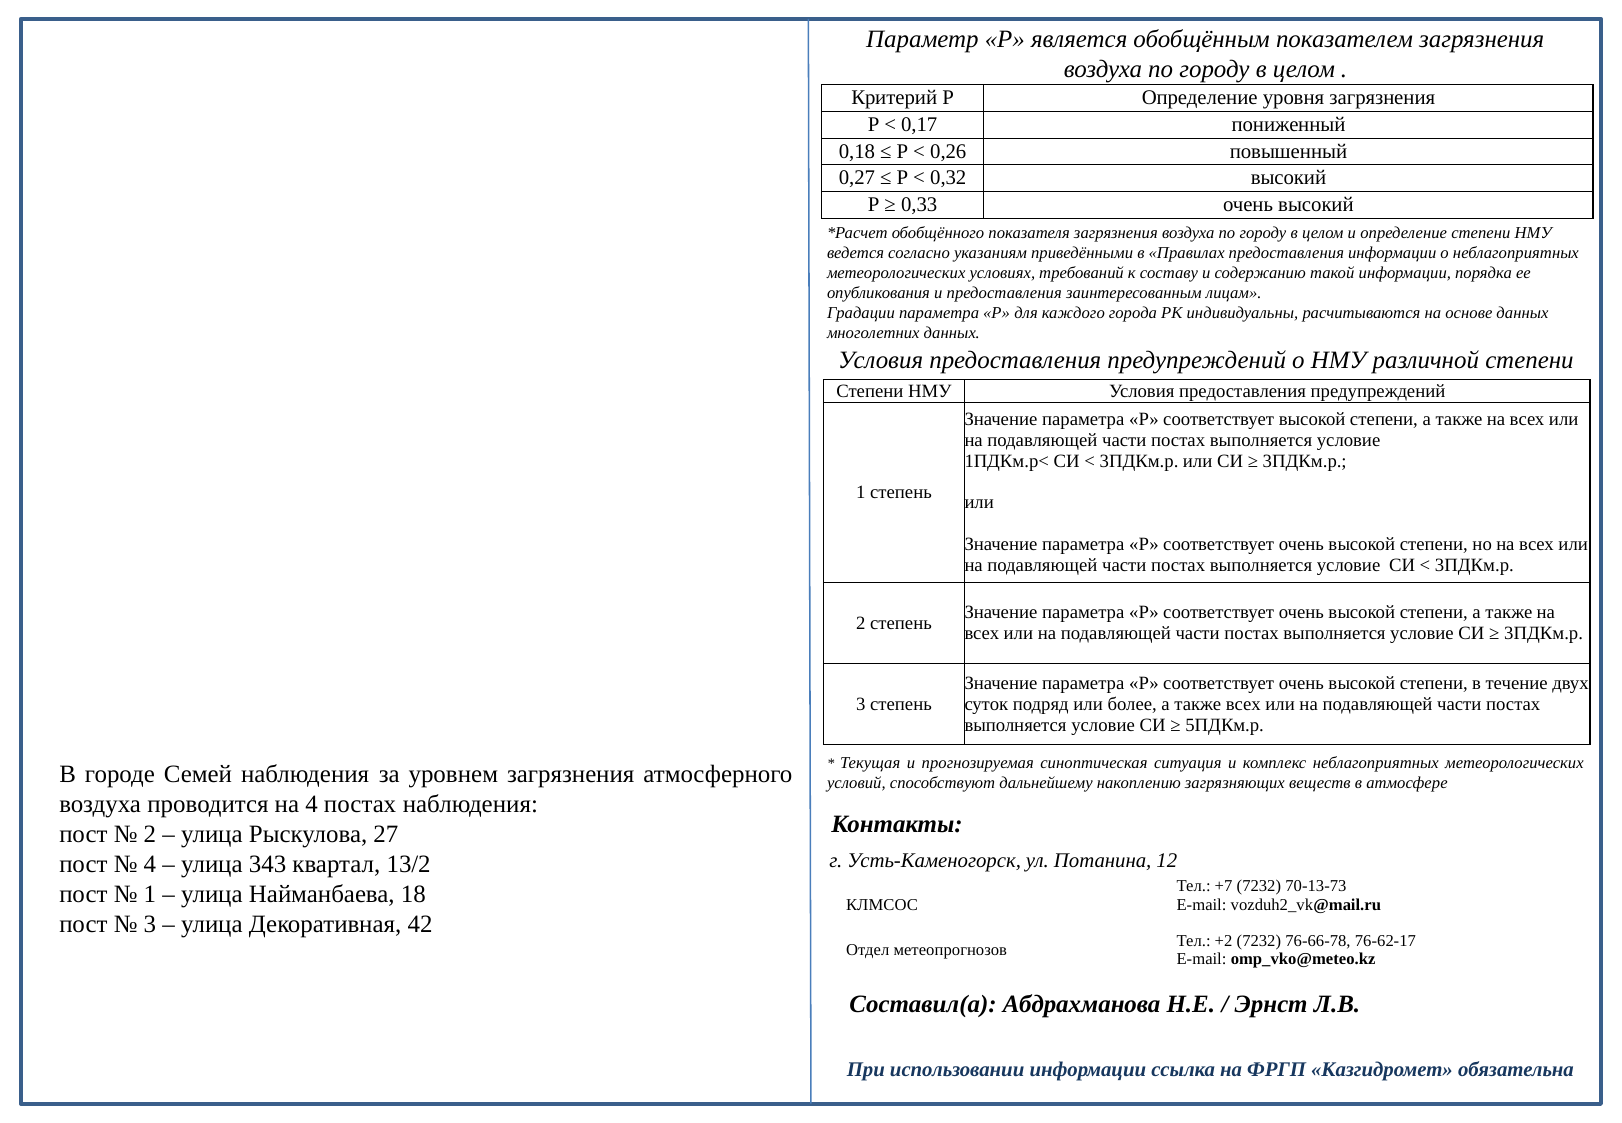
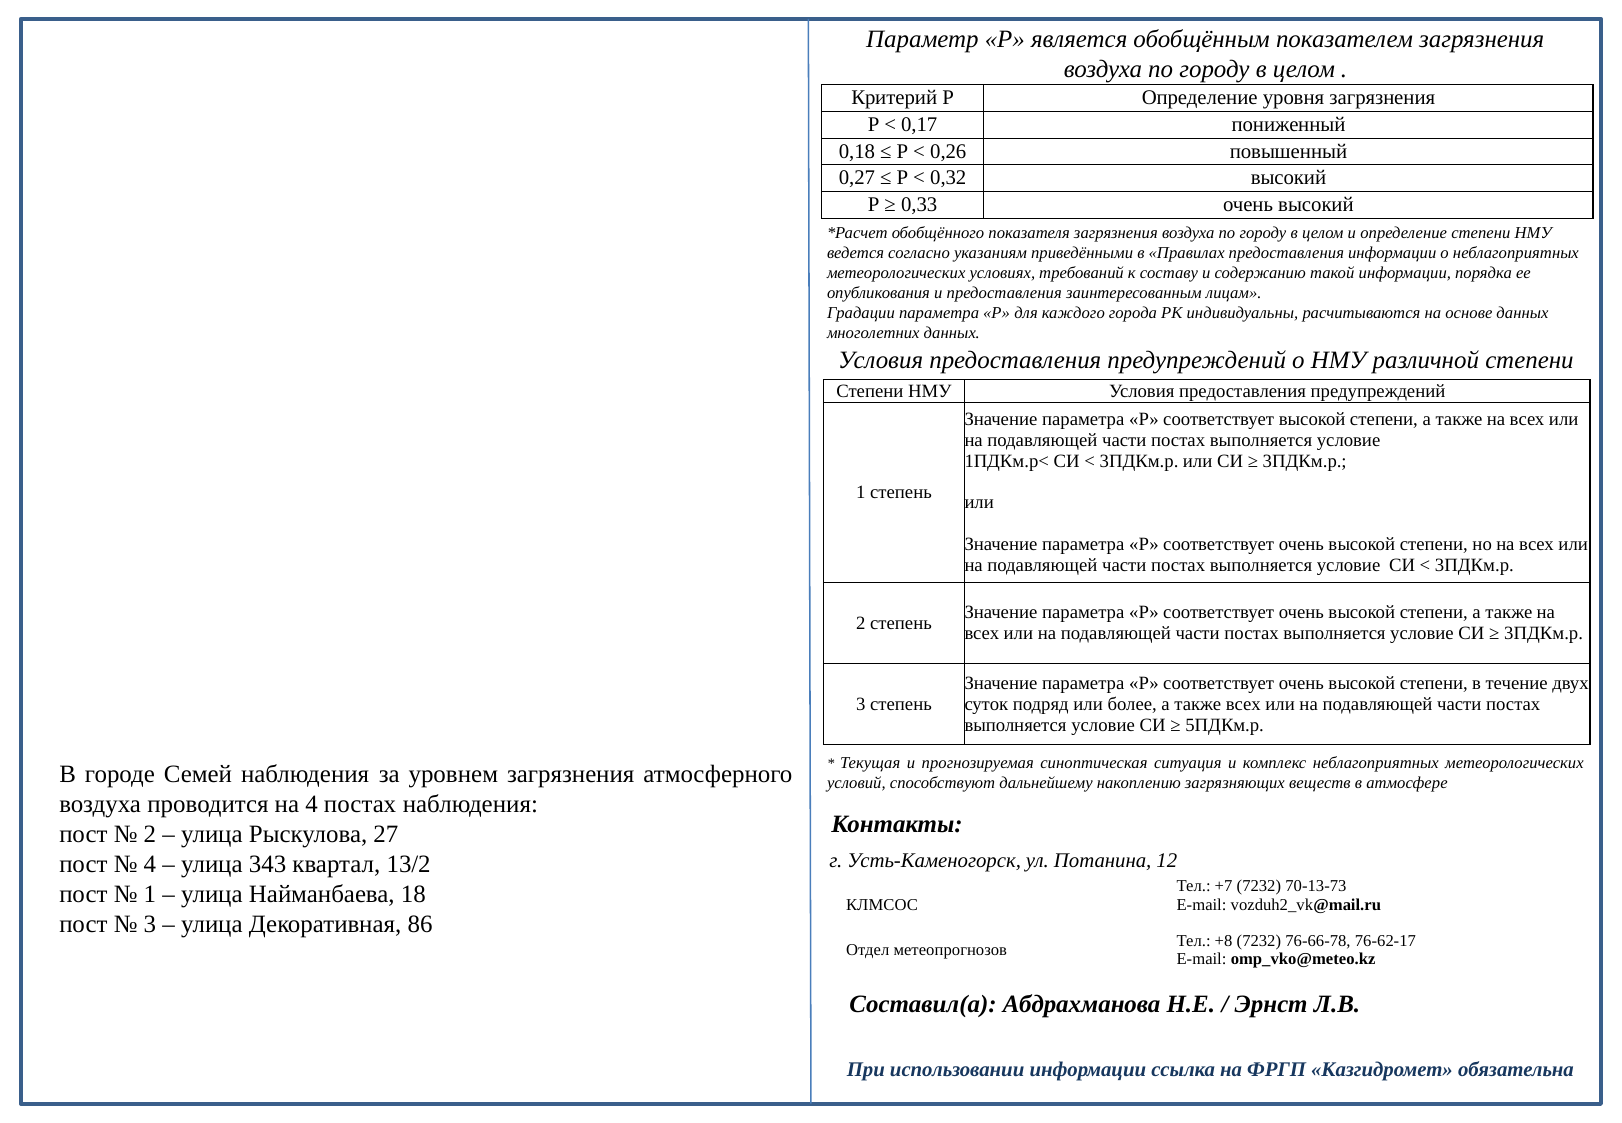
42: 42 -> 86 (420, 924)
+2: +2 -> +8 (1224, 941)
